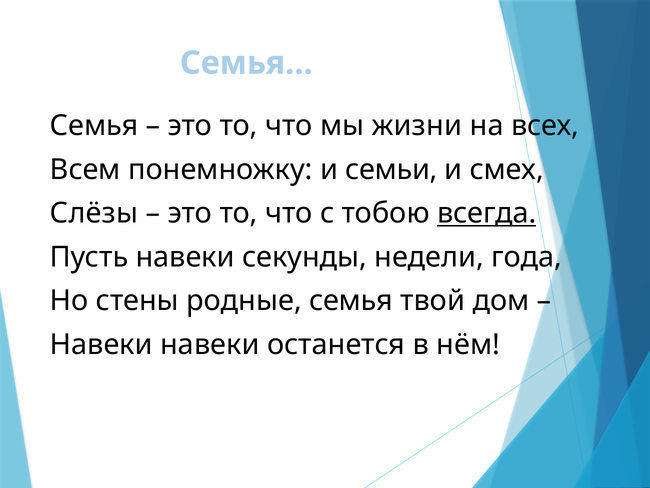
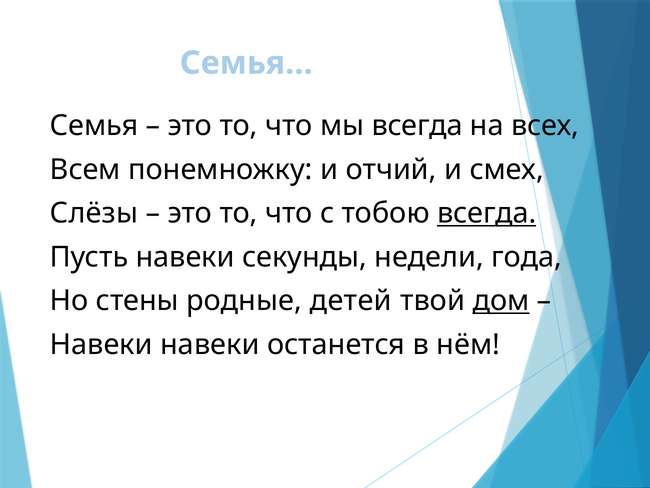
мы жизни: жизни -> всегда (417, 126)
семьи: семьи -> отчий (391, 169)
родные семья: семья -> детей (351, 300)
дом underline: none -> present (501, 300)
